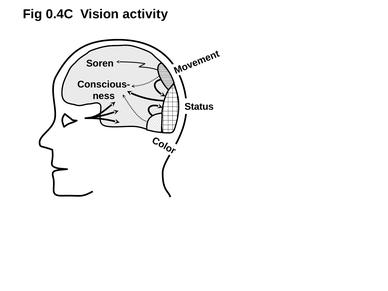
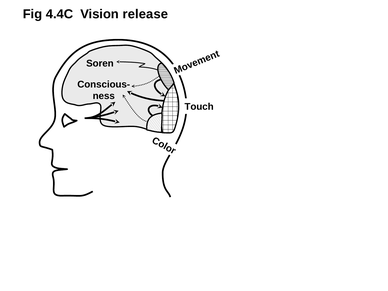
0.4C: 0.4C -> 4.4C (59, 14)
activity: activity -> release (145, 14)
Status: Status -> Touch (199, 107)
